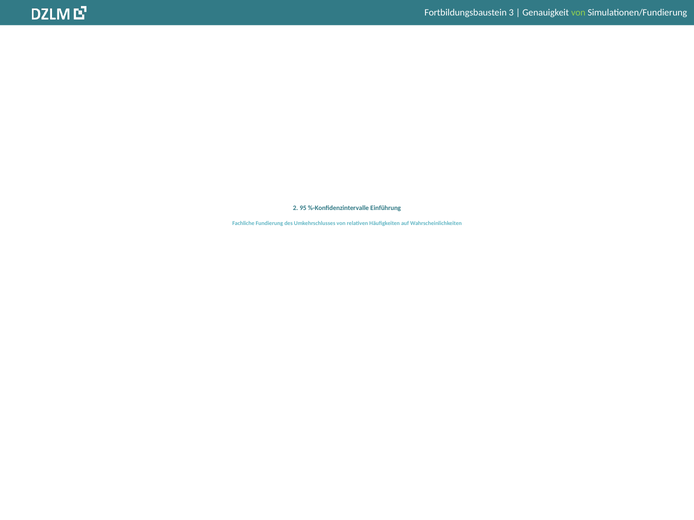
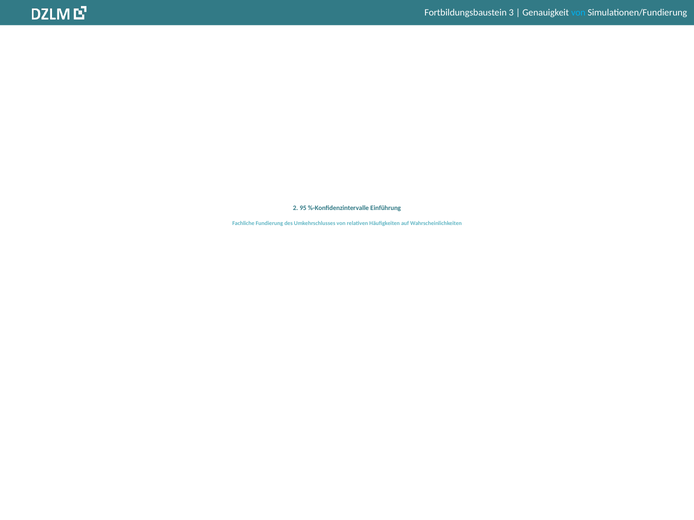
von colour: light green -> light blue (578, 13)
